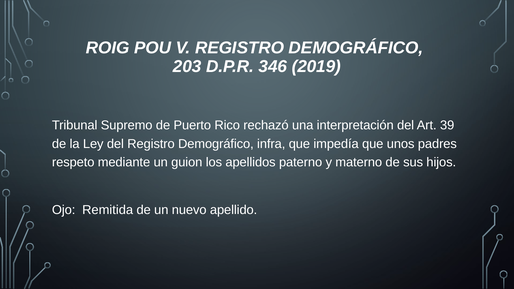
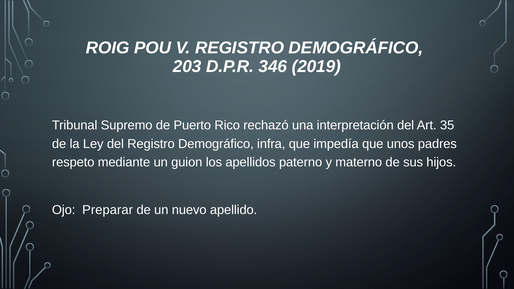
39: 39 -> 35 (447, 125)
Remitida: Remitida -> Preparar (108, 210)
